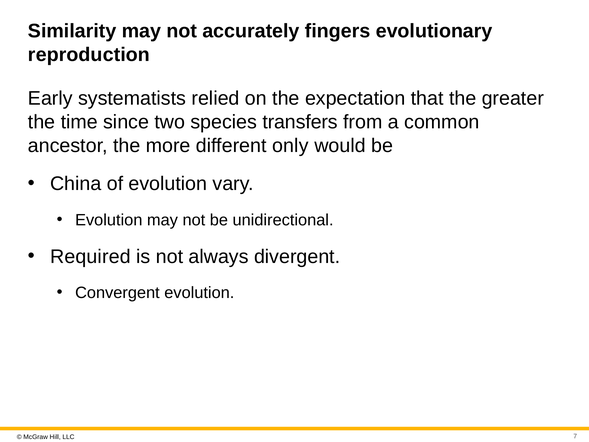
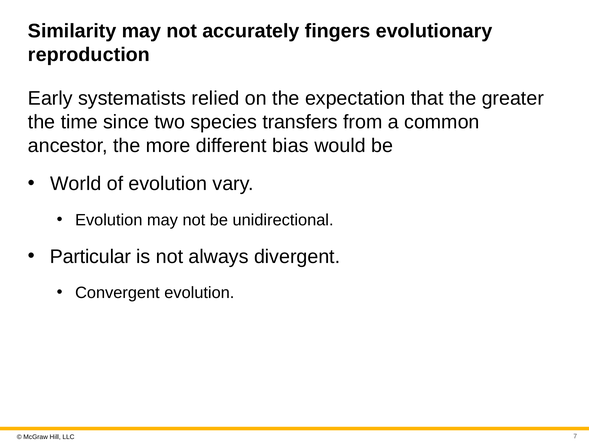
only: only -> bias (290, 145)
China: China -> World (76, 184)
Required: Required -> Particular (91, 256)
